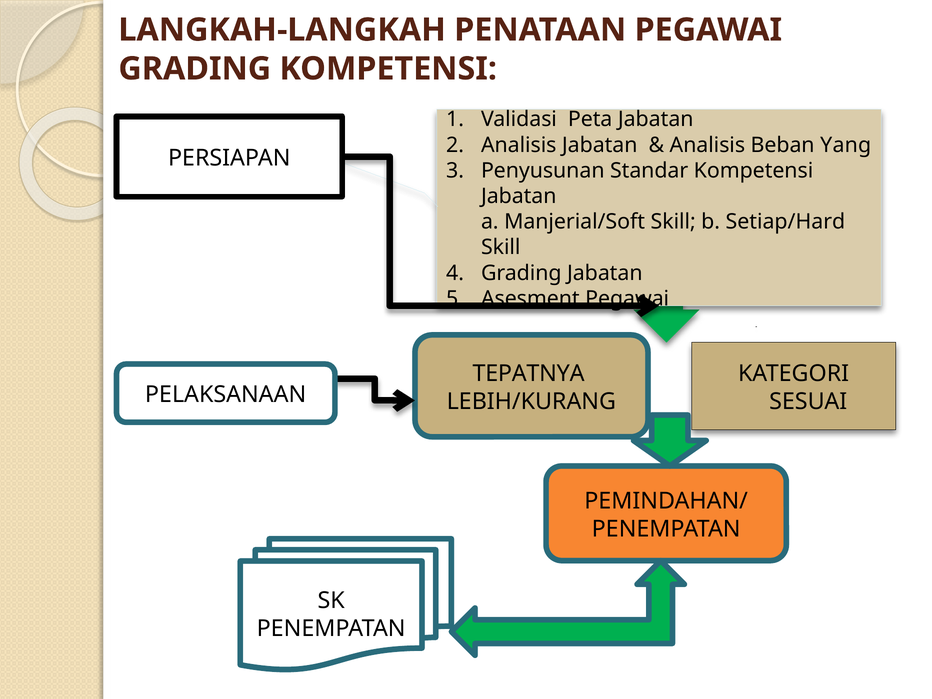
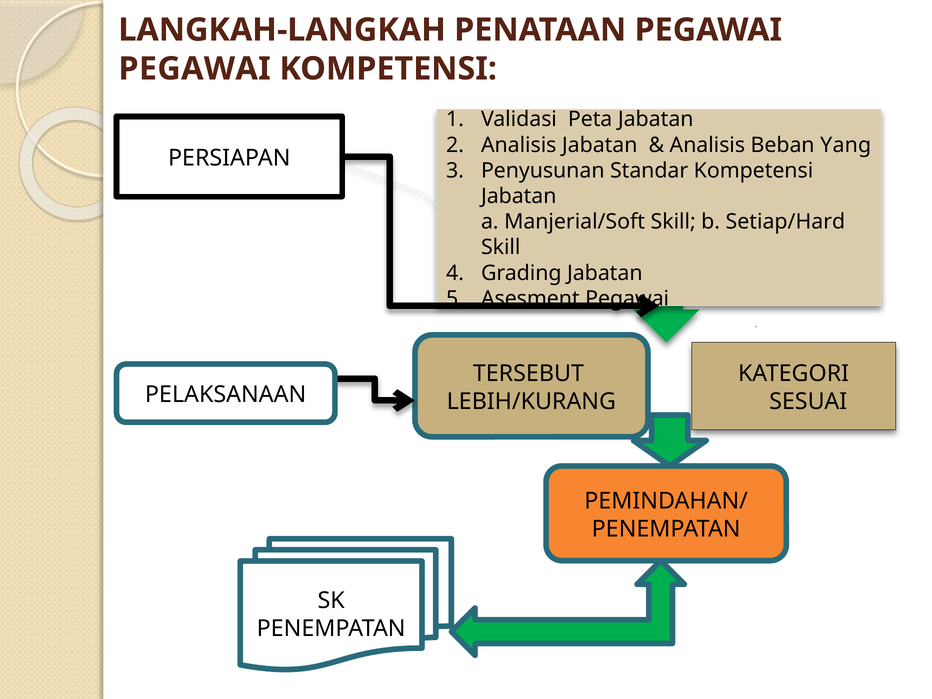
GRADING: GRADING -> PEGAWAI (195, 69)
TEPATNYA: TEPATNYA -> TERSEBUT (528, 373)
